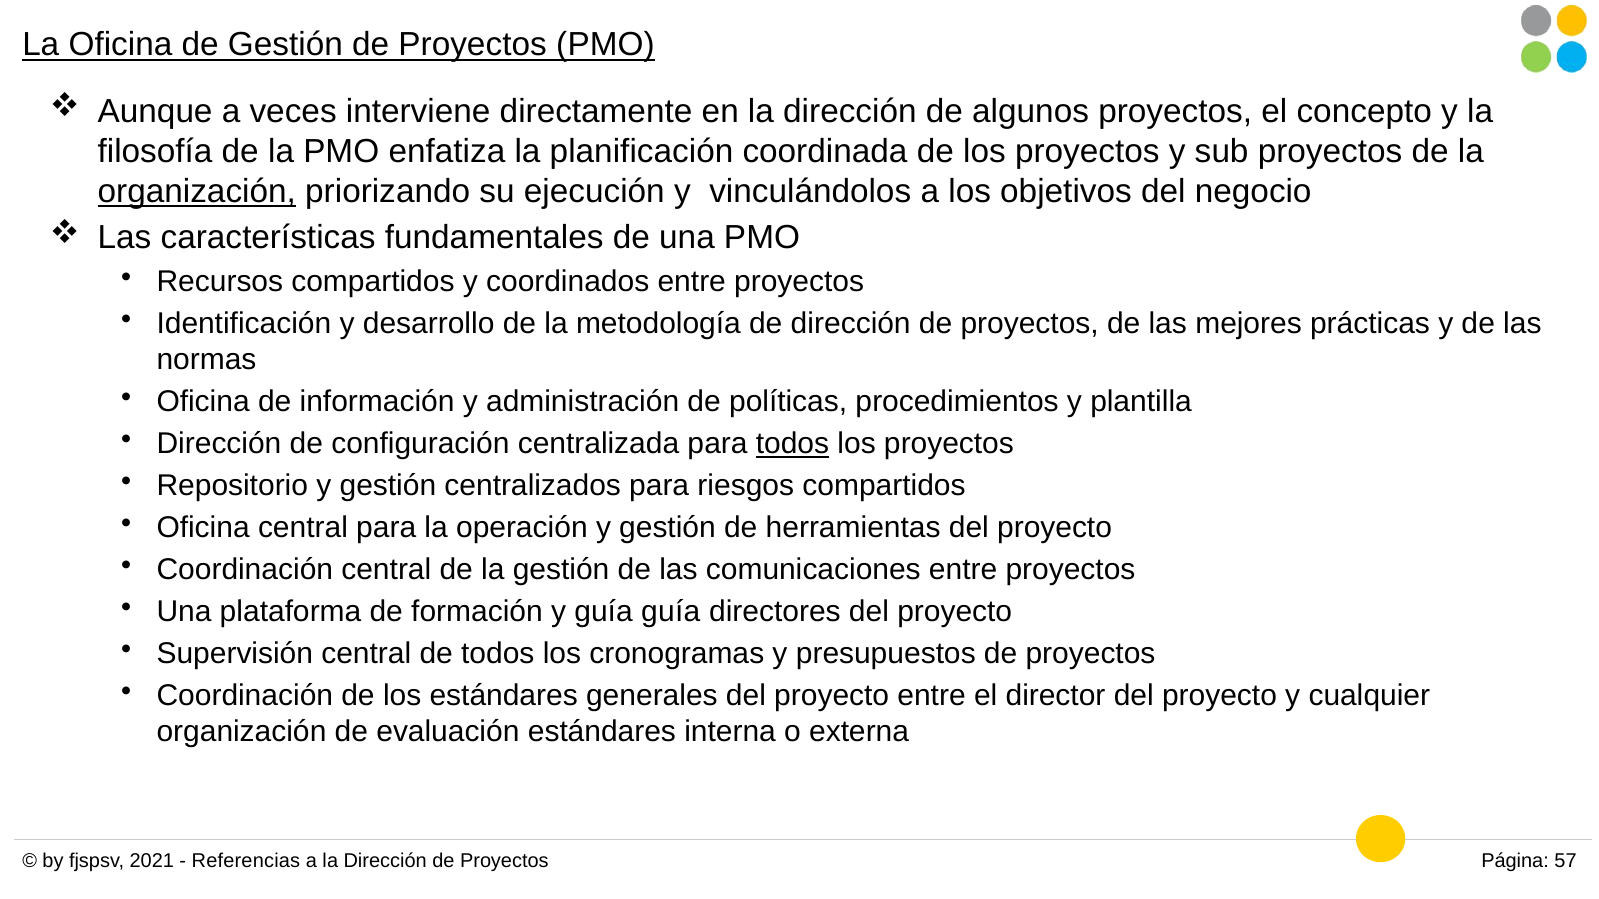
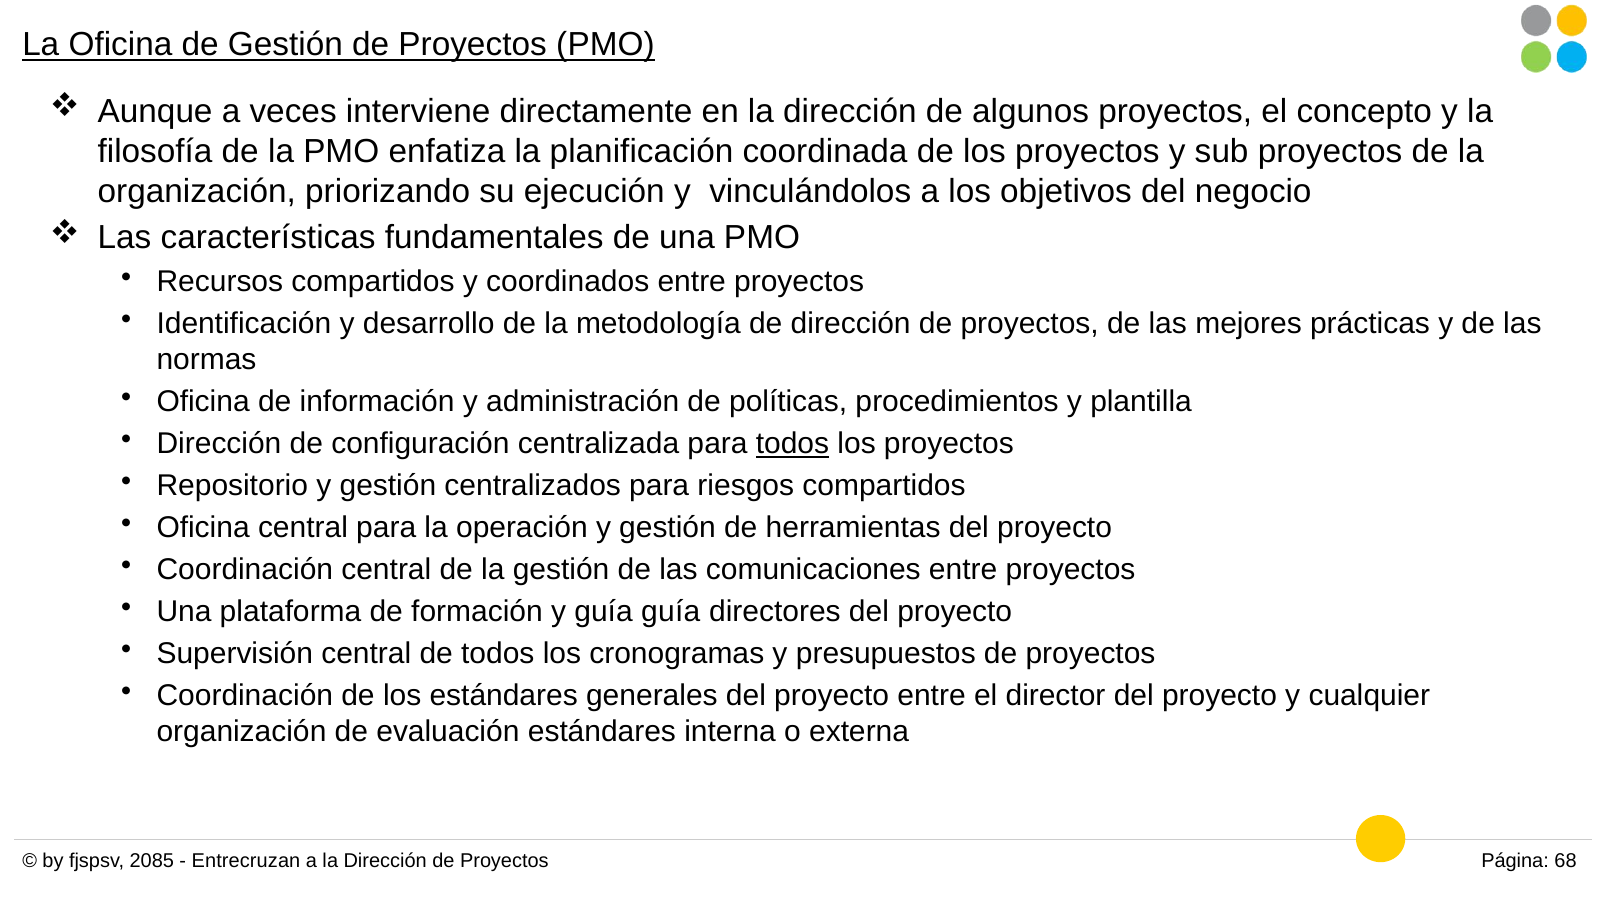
organización underline: present -> none (197, 191)
2021: 2021 -> 2085 (152, 861)
Referencias: Referencias -> Entrecruzan (246, 861)
57: 57 -> 68 (1566, 861)
